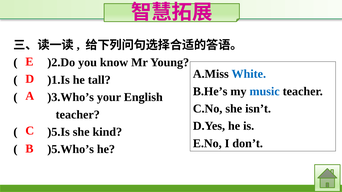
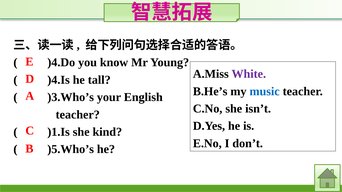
)2.Do: )2.Do -> )4.Do (61, 63)
White colour: blue -> purple (249, 74)
)1.Is: )1.Is -> )4.Is (59, 80)
)5.Is: )5.Is -> )1.Is (59, 132)
